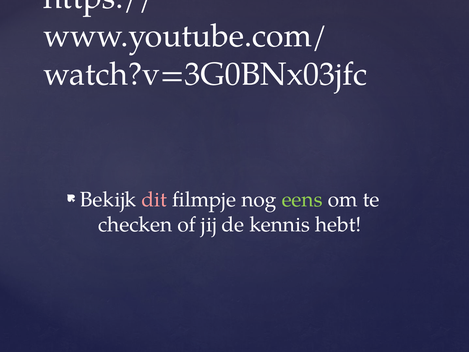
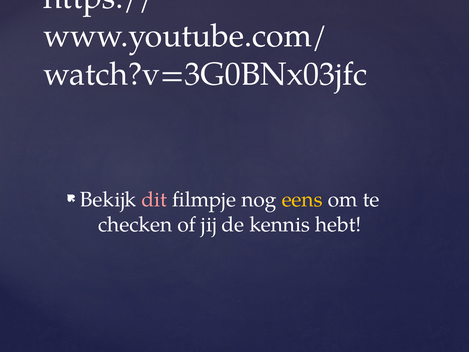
eens colour: light green -> yellow (302, 200)
